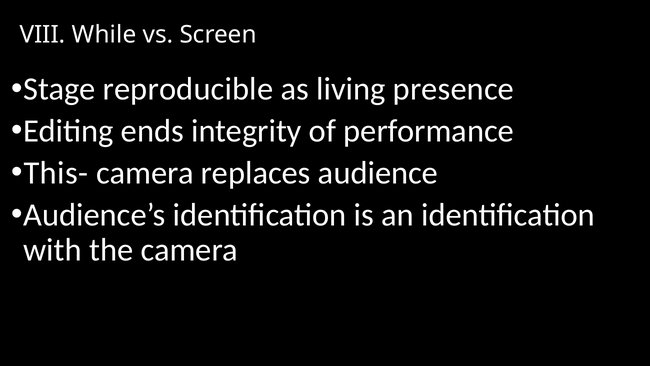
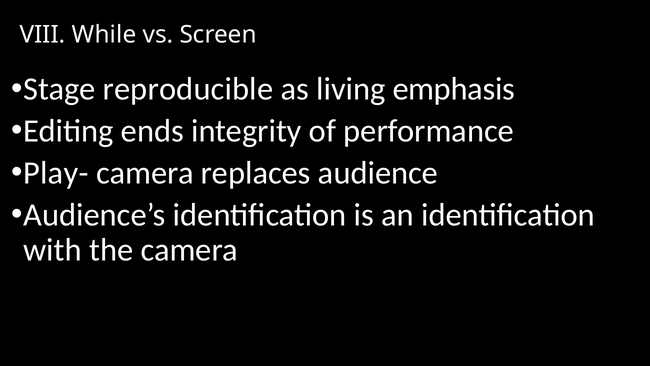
presence: presence -> emphasis (454, 89)
This-: This- -> Play- (56, 173)
